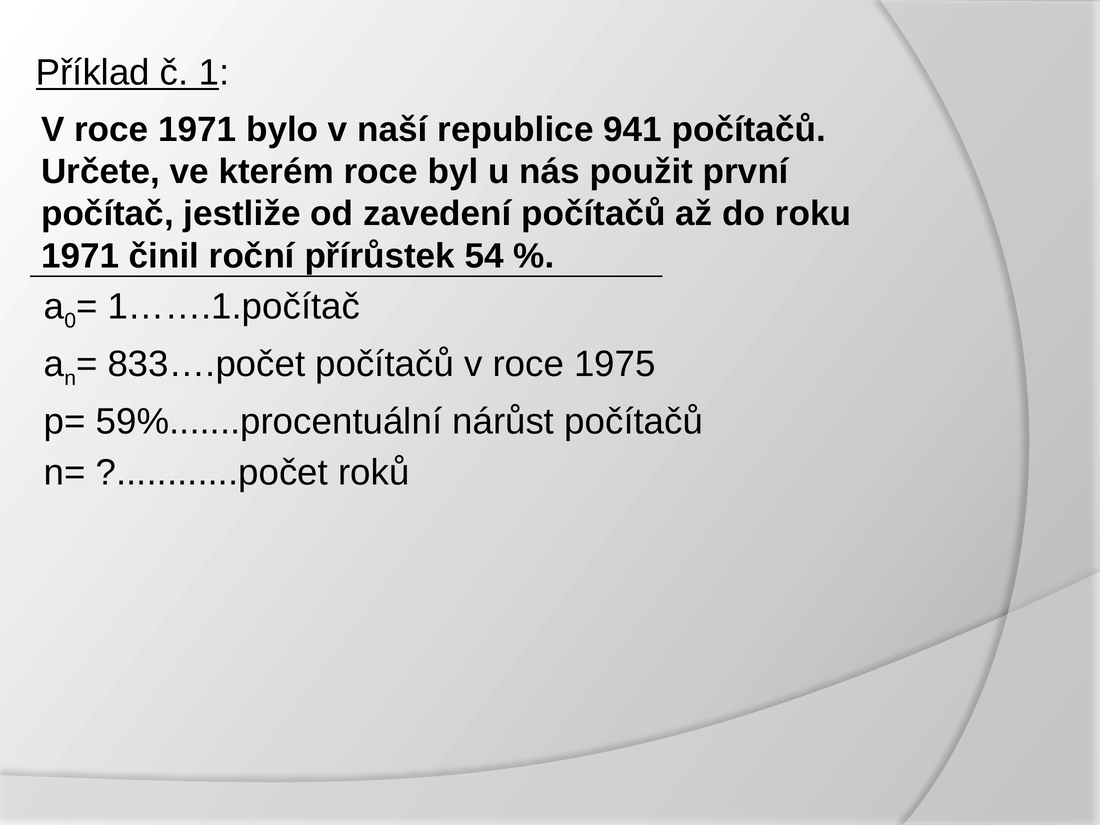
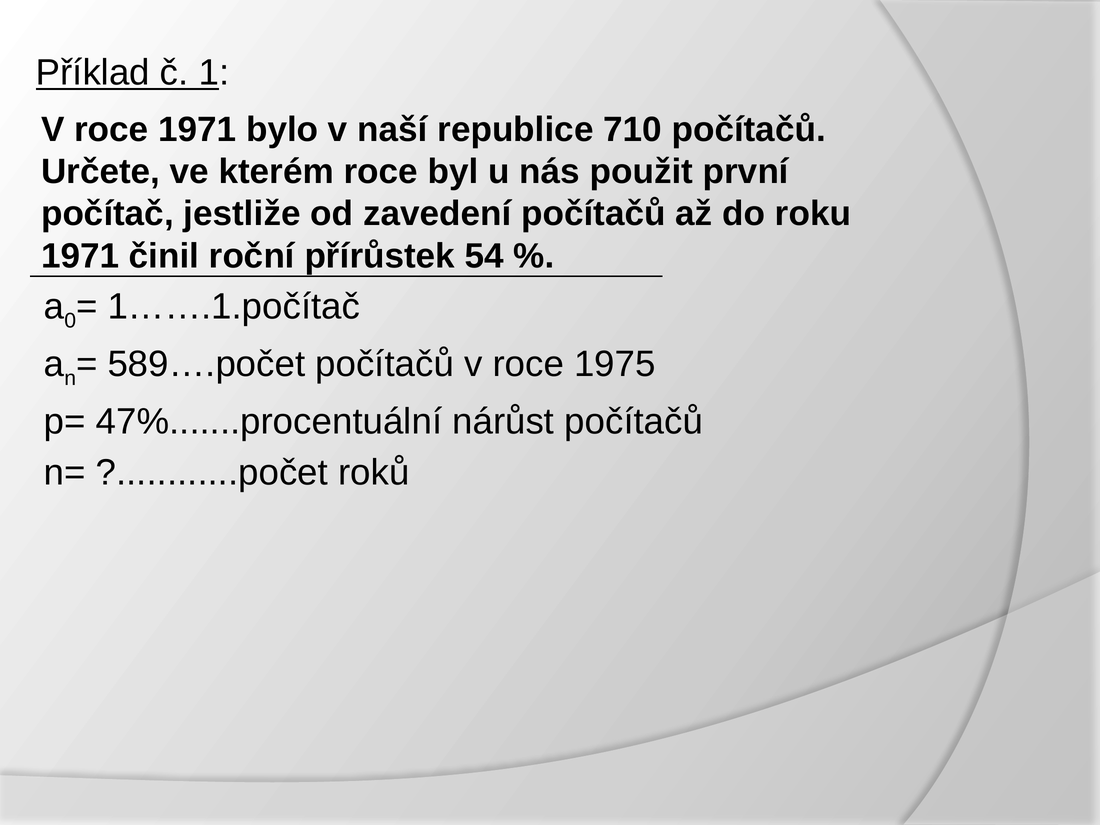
941: 941 -> 710 (633, 130)
833….počet: 833….počet -> 589….počet (206, 364)
59%.......procentuální: 59%.......procentuální -> 47%.......procentuální (269, 421)
